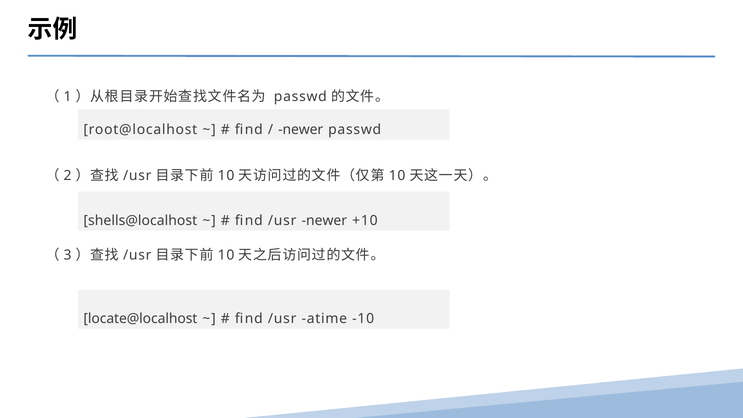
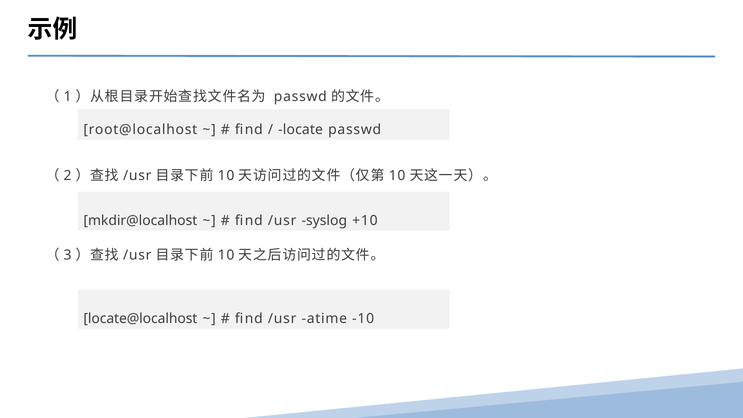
newer: newer -> locate (301, 130)
shells@localhost: shells@localhost -> mkdir@localhost (140, 220)
/usr newer: newer -> syslog (324, 220)
